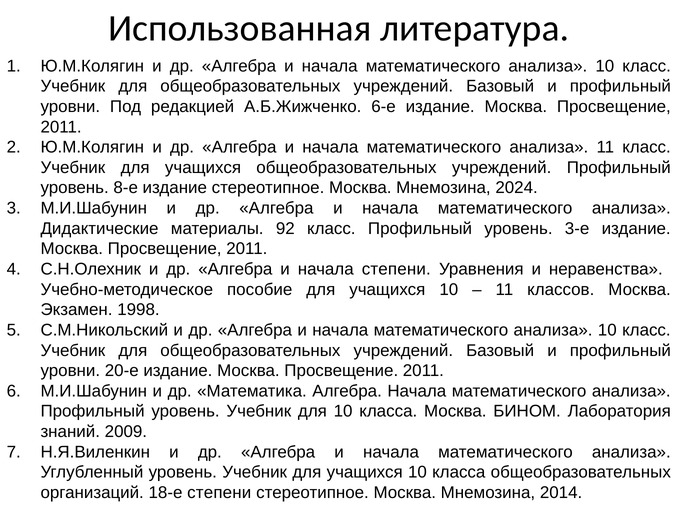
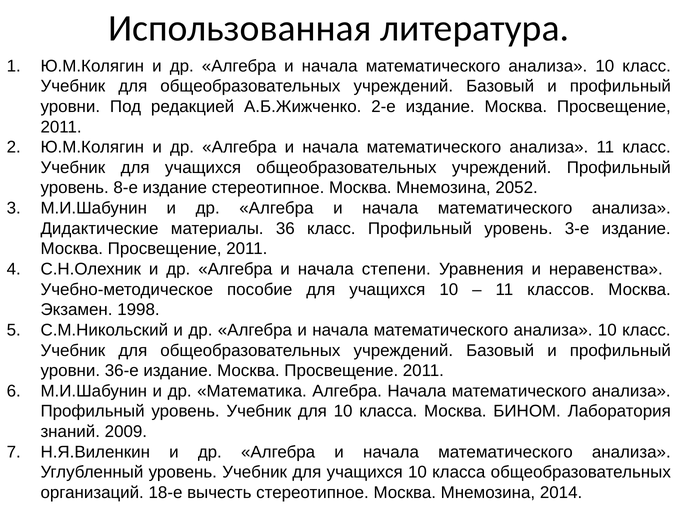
6-е: 6-е -> 2-е (384, 107)
2024: 2024 -> 2052 (517, 188)
92: 92 -> 36 (285, 229)
20-е: 20-е -> 36-е (122, 371)
18-е степени: степени -> вычесть (219, 493)
